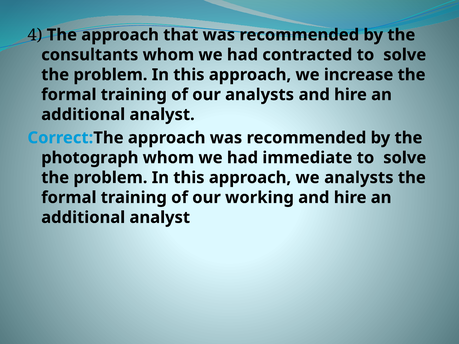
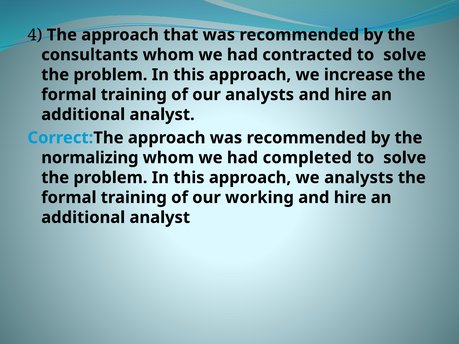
photograph: photograph -> normalizing (90, 158)
immediate: immediate -> completed (307, 158)
